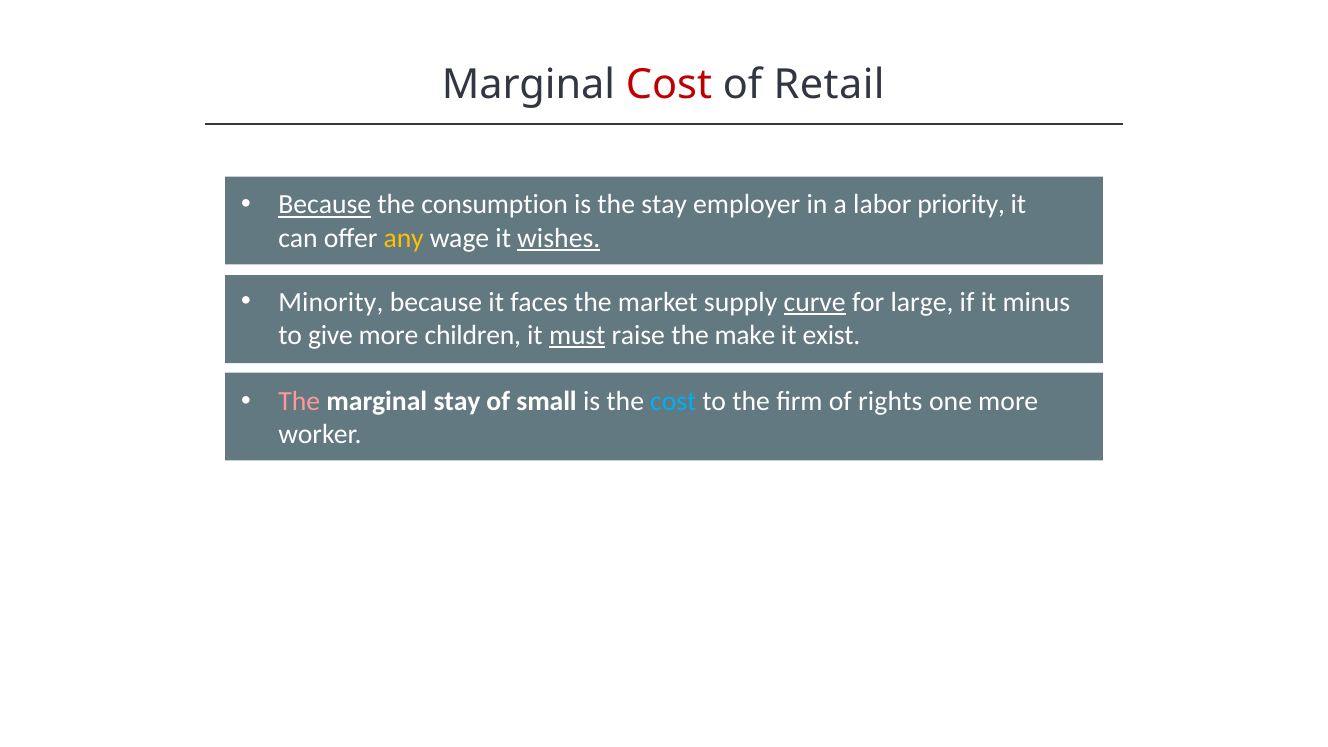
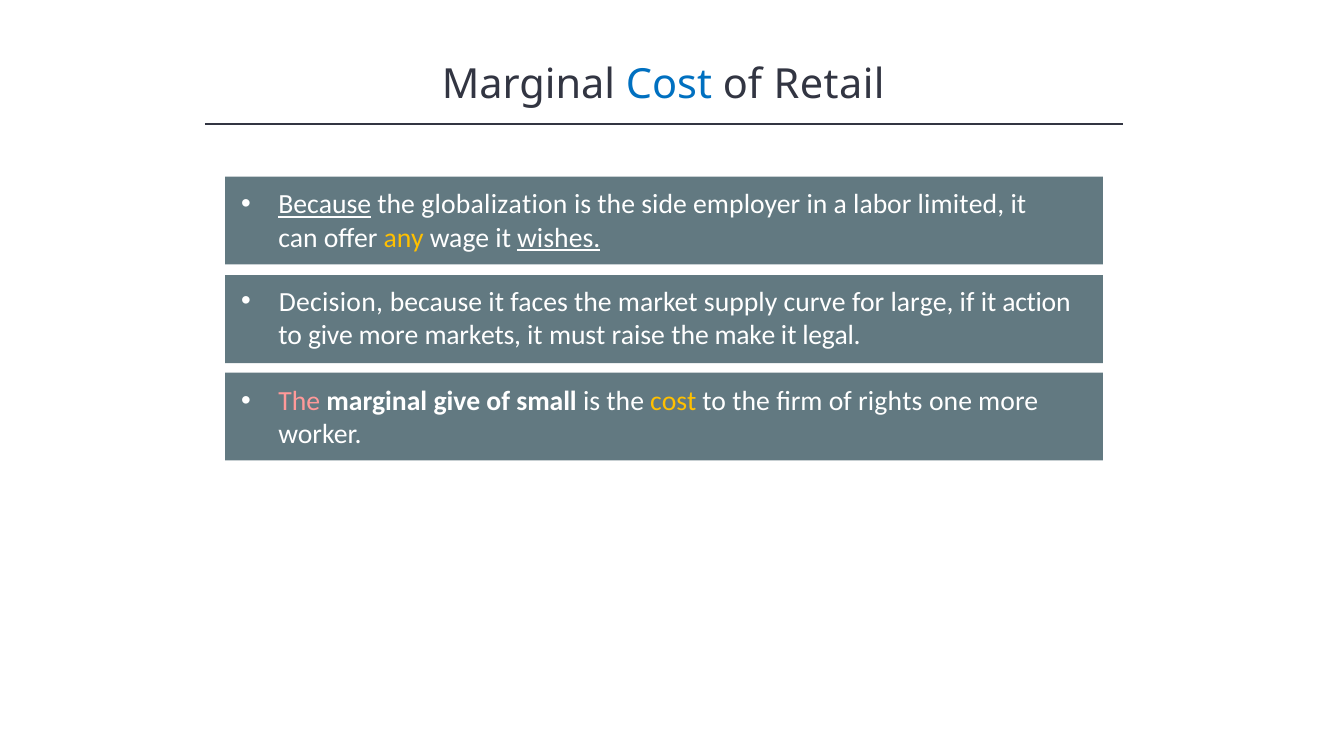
Cost colour: red -> blue (669, 85)
consumption: consumption -> globalization (494, 205)
the stay: stay -> side (664, 205)
priority: priority -> limited (961, 205)
Minority: Minority -> Decision (331, 302)
curve underline: present -> none (815, 302)
minus: minus -> action (1036, 302)
children: children -> markets (473, 335)
must underline: present -> none (577, 335)
exist: exist -> legal (832, 335)
marginal stay: stay -> give (457, 401)
cost colour: light blue -> yellow (673, 401)
